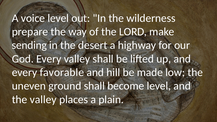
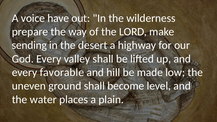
voice level: level -> have (58, 18)
the valley: valley -> water (43, 100)
